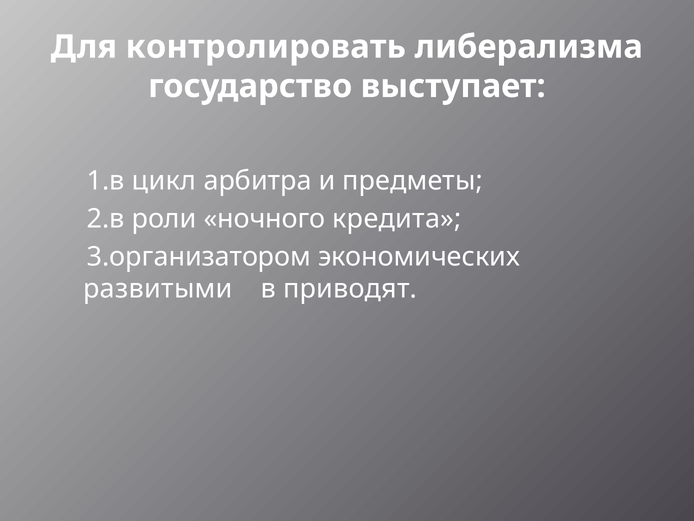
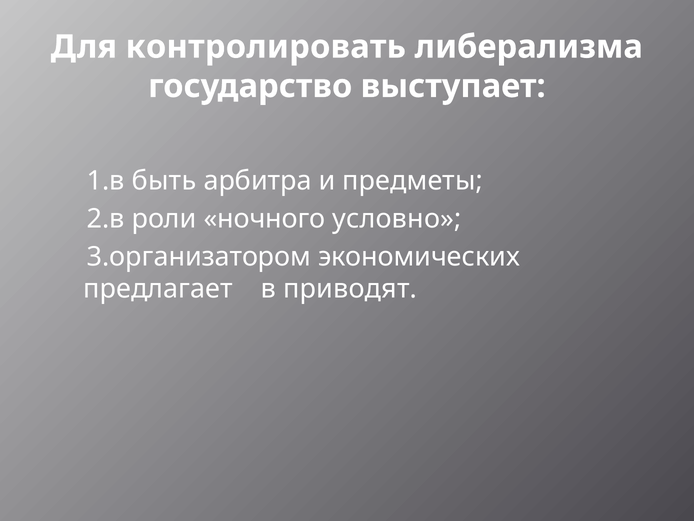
цикл: цикл -> быть (164, 181)
кредита: кредита -> условно (397, 219)
развитыми: развитыми -> предлагает (158, 289)
